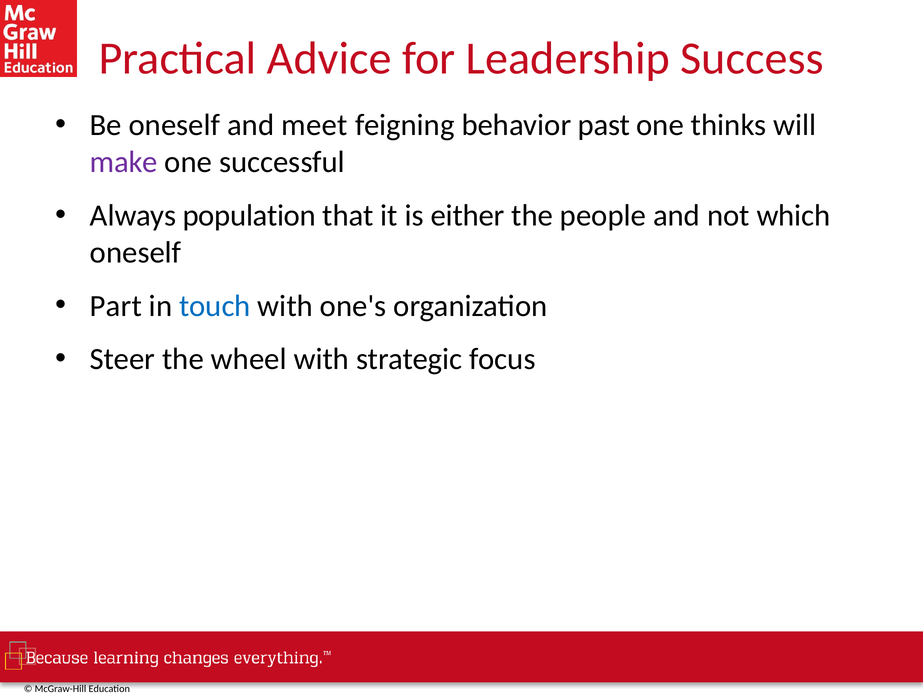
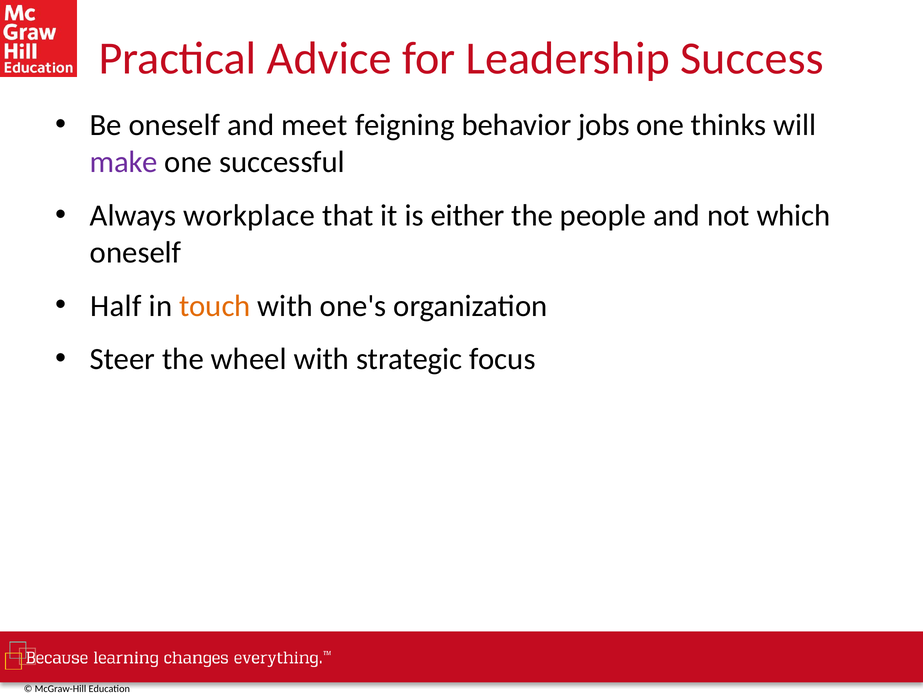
past: past -> jobs (604, 125)
population: population -> workplace (249, 215)
Part: Part -> Half (116, 306)
touch colour: blue -> orange (215, 306)
